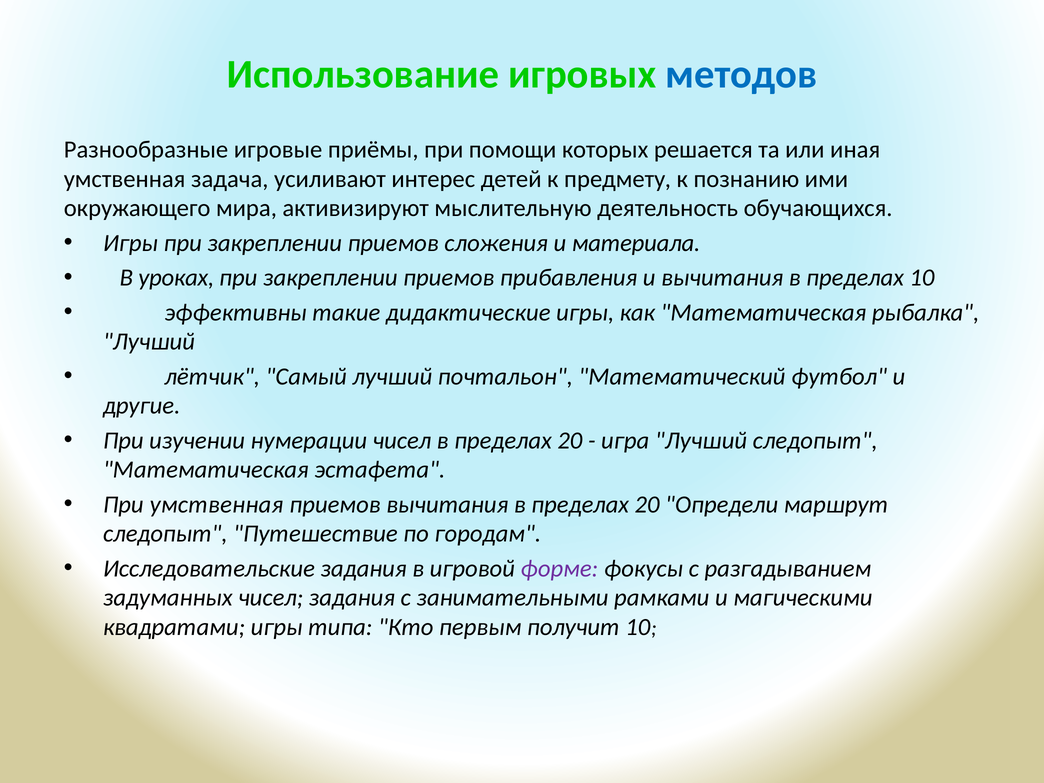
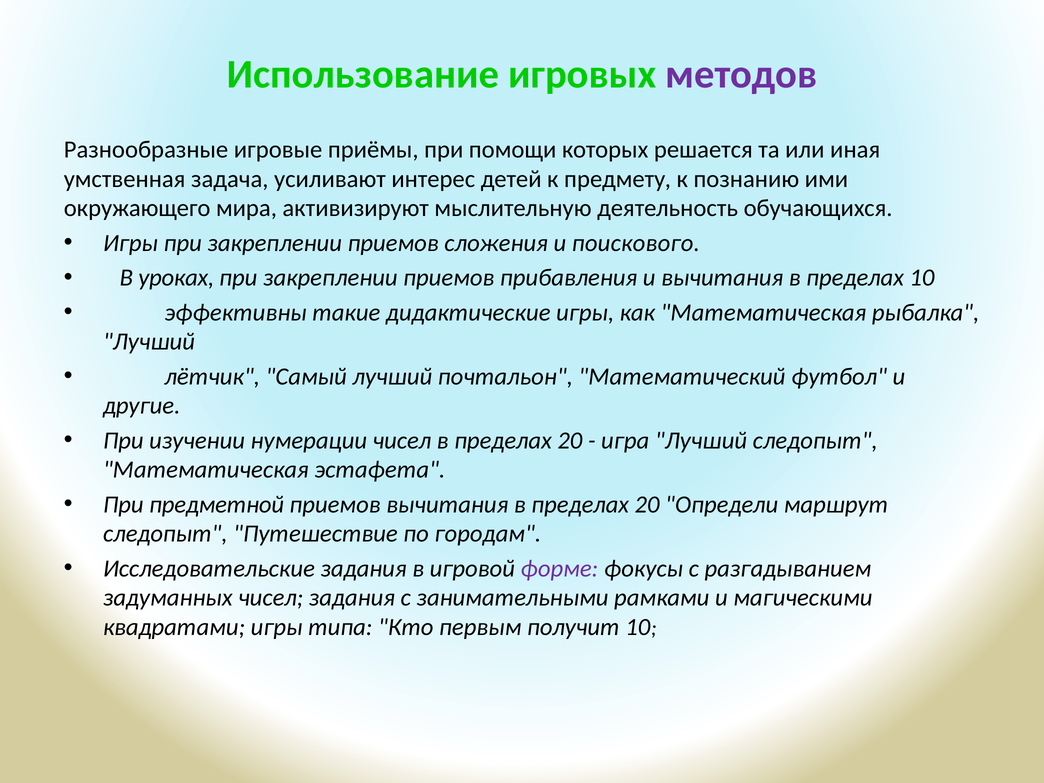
методов colour: blue -> purple (741, 74)
материала: материала -> поискового (636, 243)
При умственная: умственная -> предметной (217, 505)
